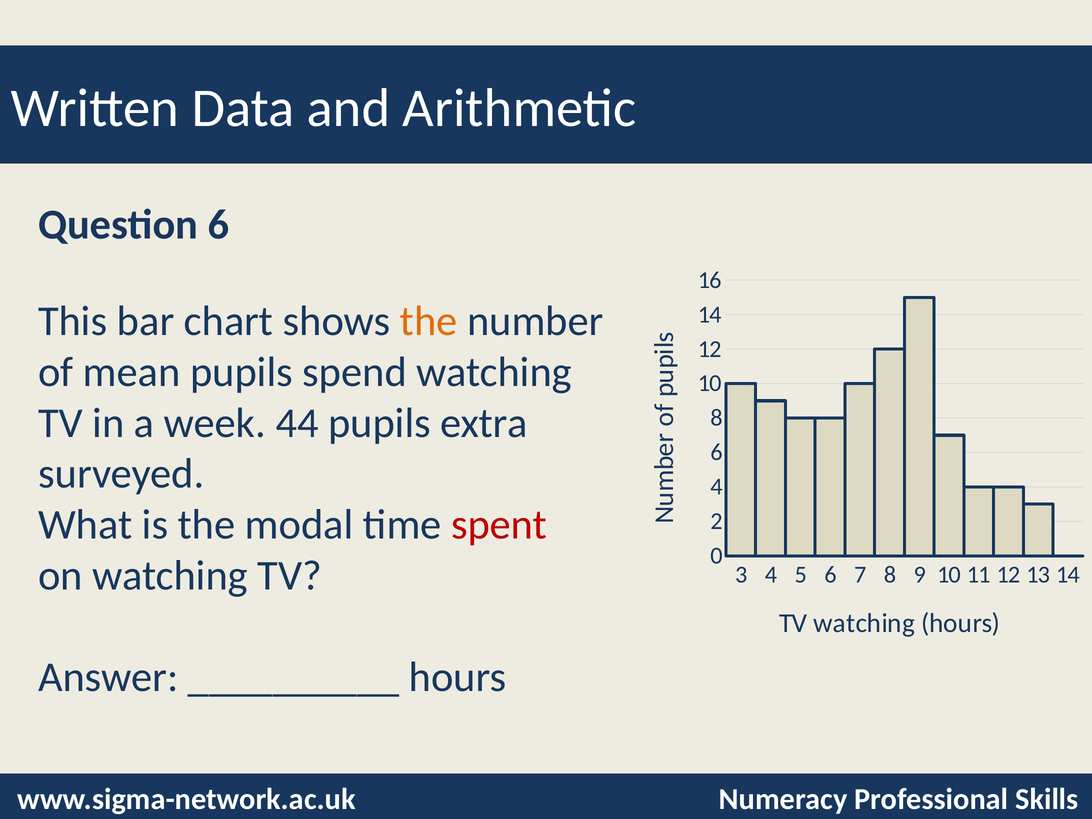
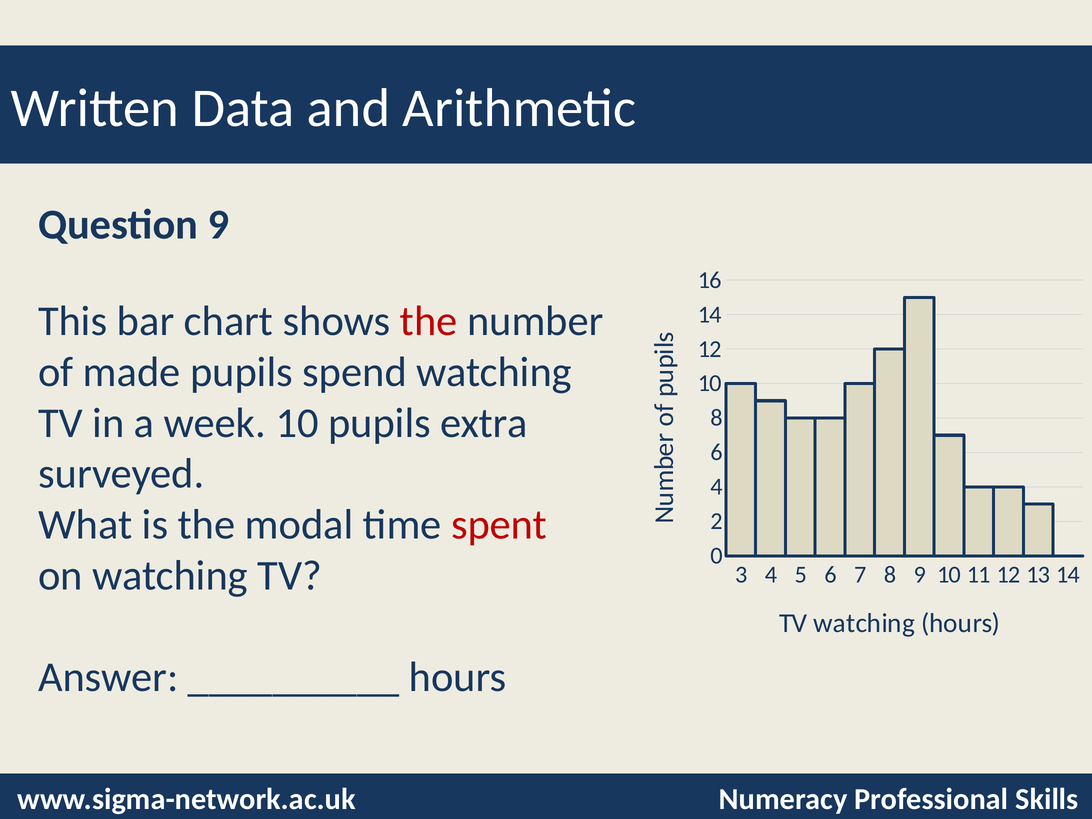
Question 6: 6 -> 9 (218, 225)
the colour: orange -> red (429, 321)
mean: mean -> made (132, 372)
week 44: 44 -> 10 (297, 423)
